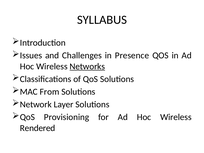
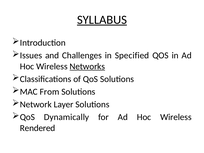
SYLLABUS underline: none -> present (102, 20)
Presence: Presence -> Specified (132, 55)
Provisioning: Provisioning -> Dynamically (67, 117)
